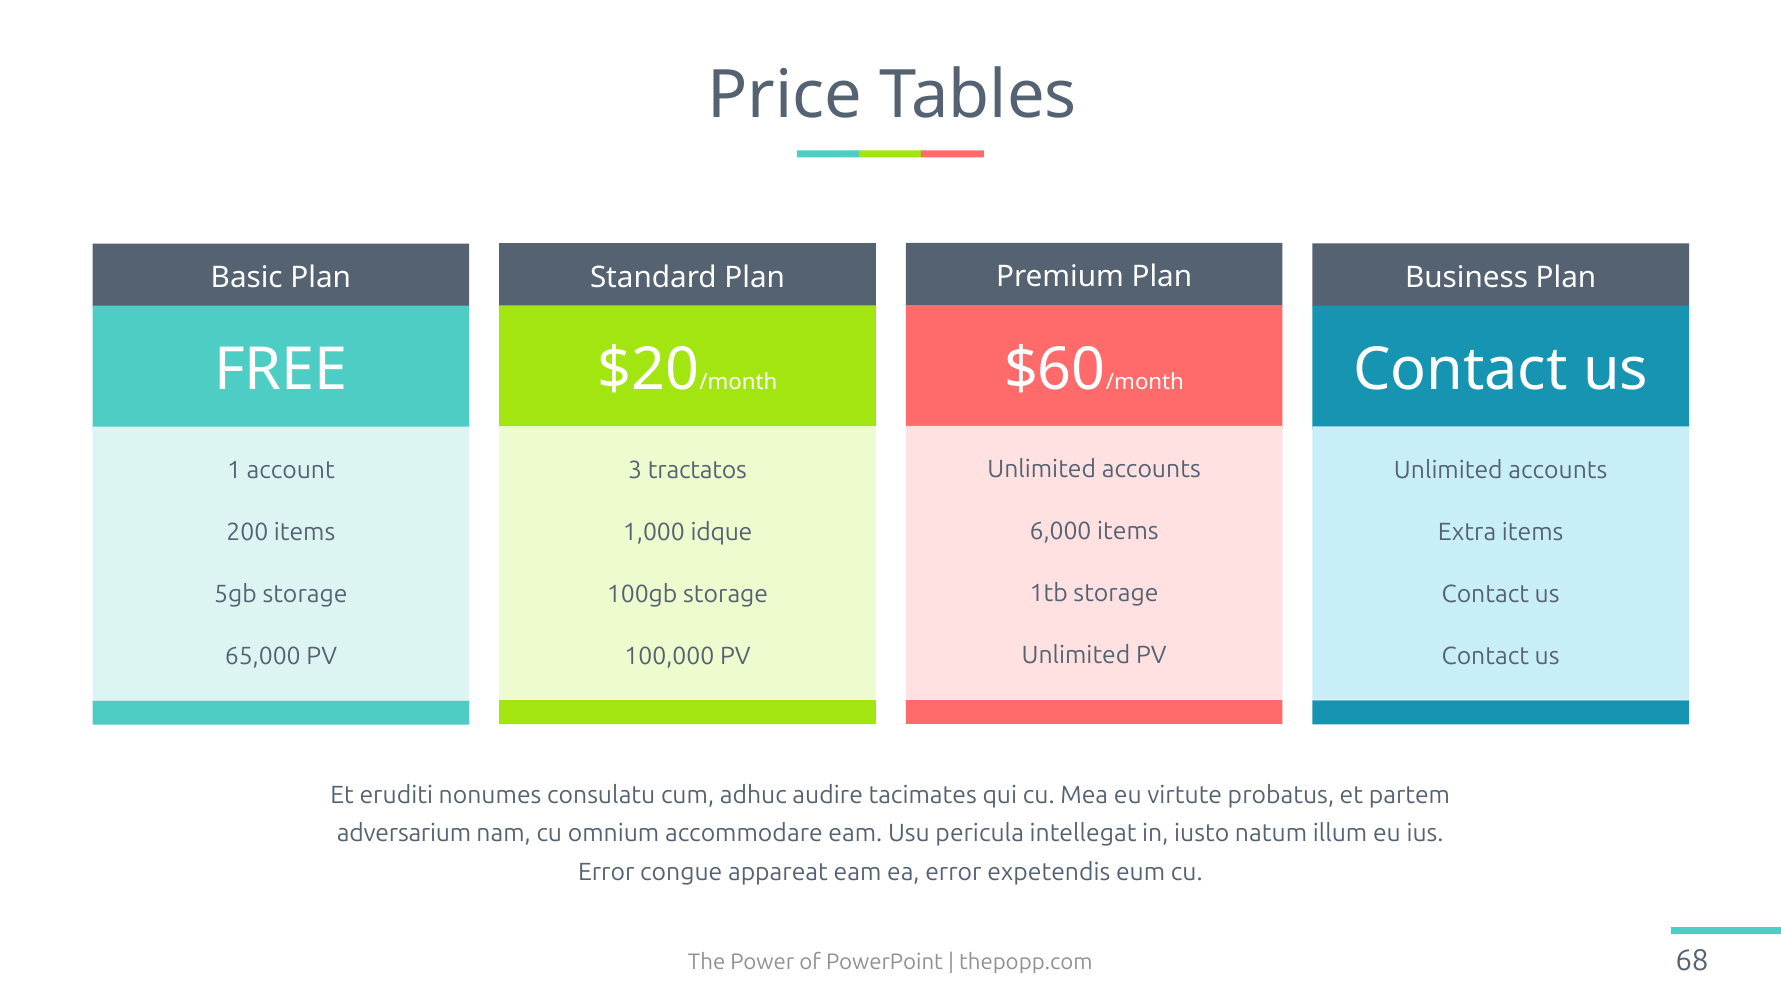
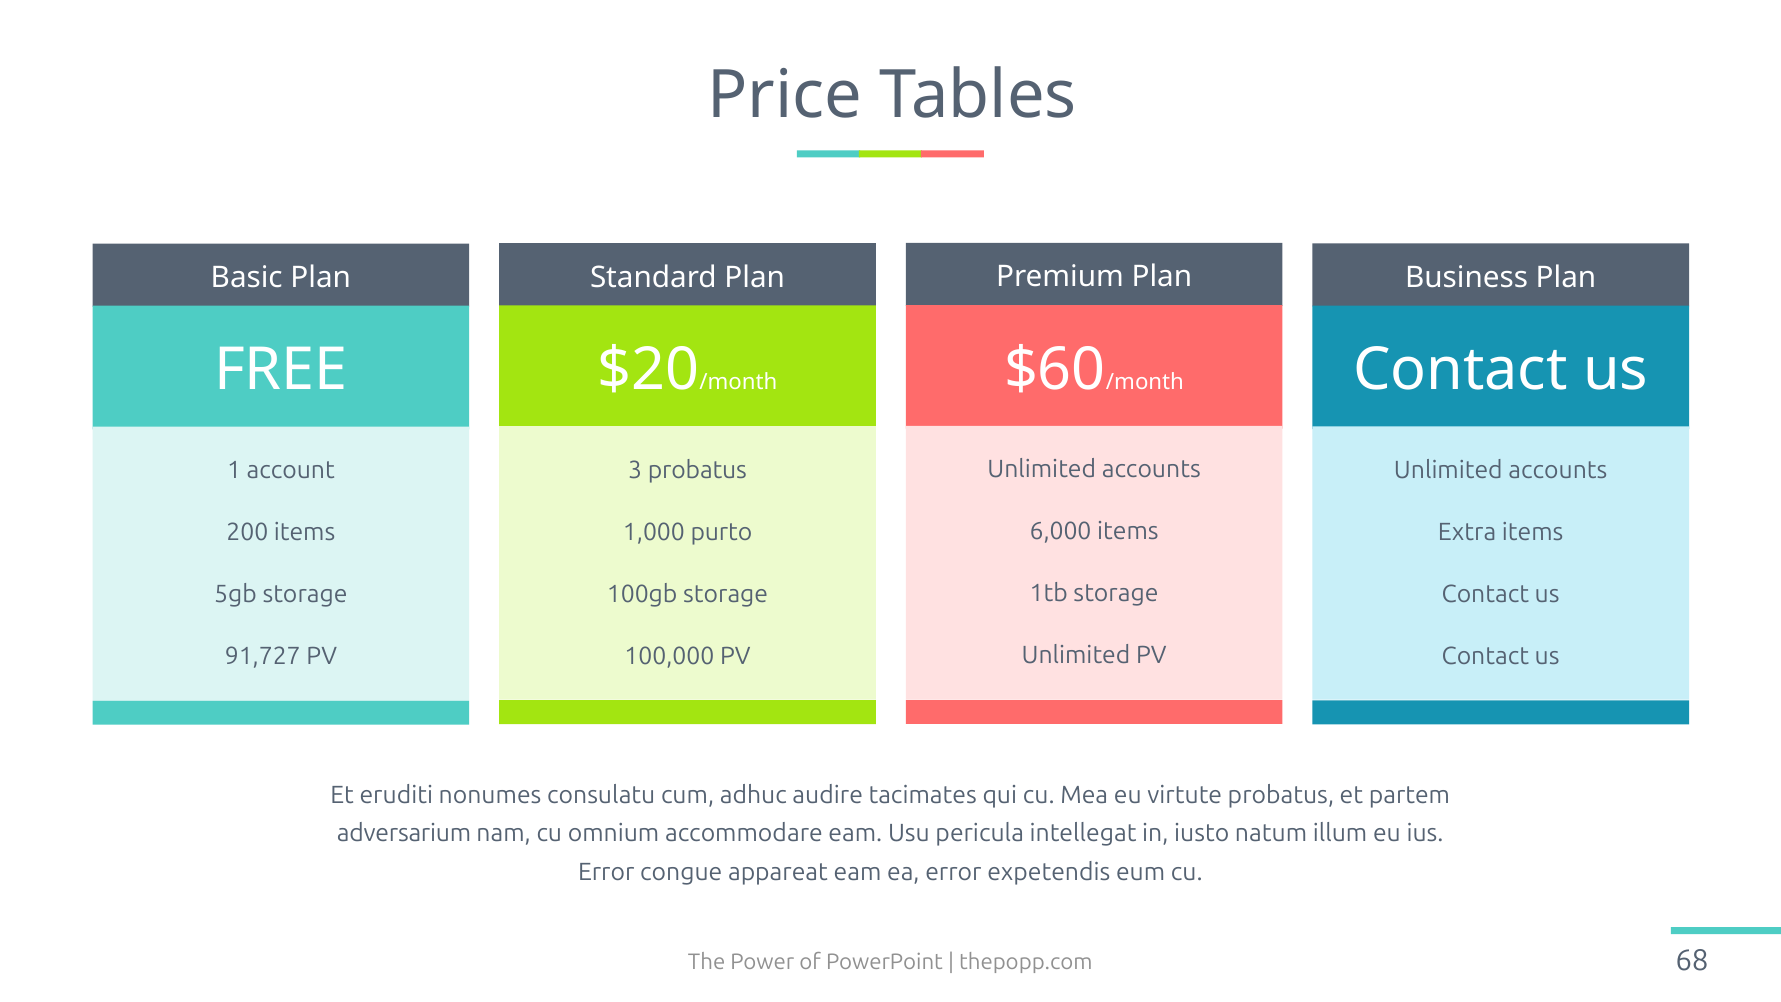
3 tractatos: tractatos -> probatus (697, 470)
idque: idque -> purto (721, 532)
65,000: 65,000 -> 91,727 (263, 656)
